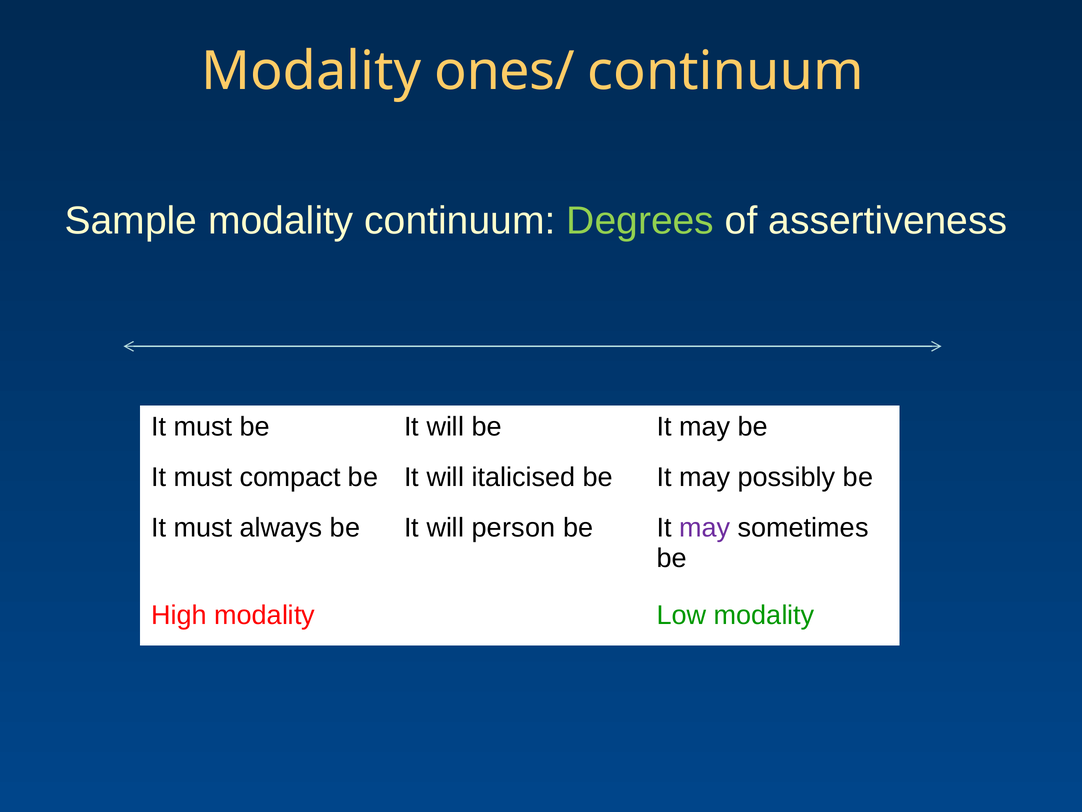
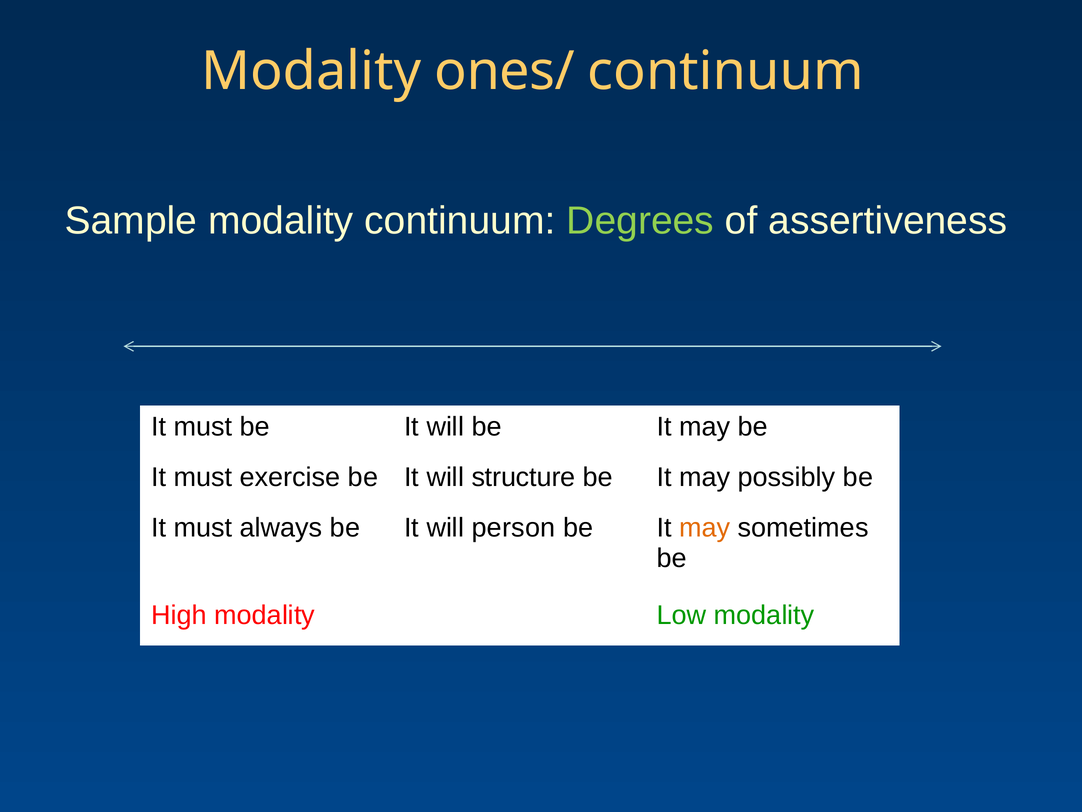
compact: compact -> exercise (290, 477)
italicised: italicised -> structure (523, 477)
may colour: purple -> orange (705, 528)
